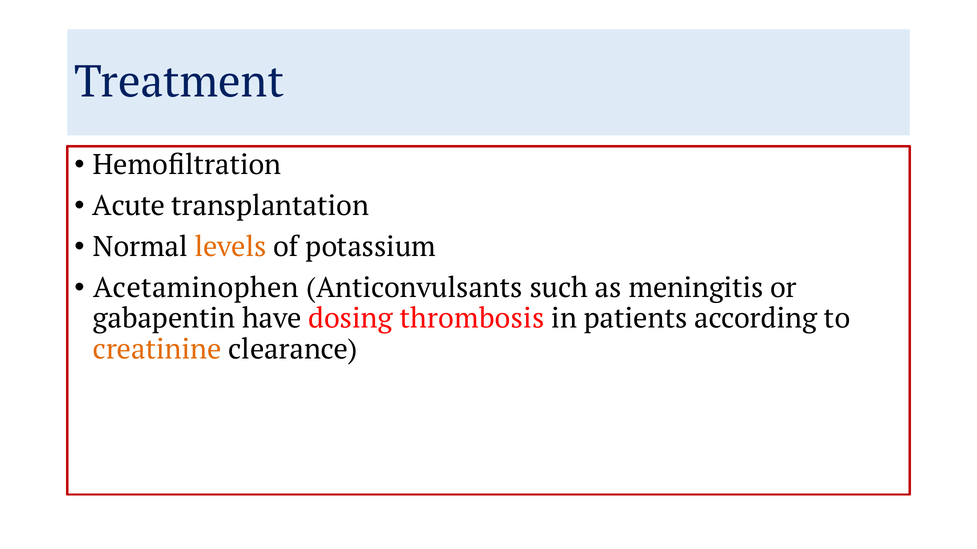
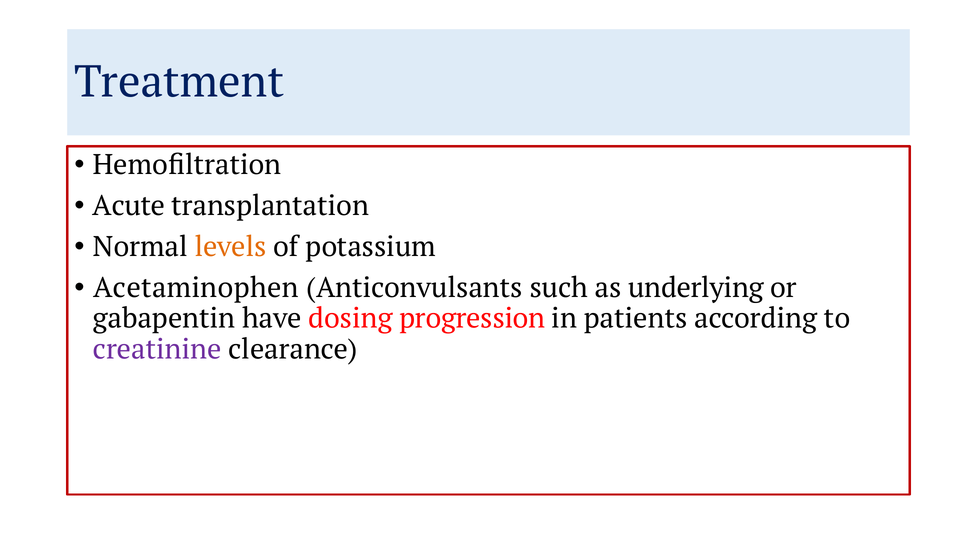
meningitis: meningitis -> underlying (696, 288)
thrombosis: thrombosis -> progression (472, 319)
creatinine colour: orange -> purple (157, 350)
